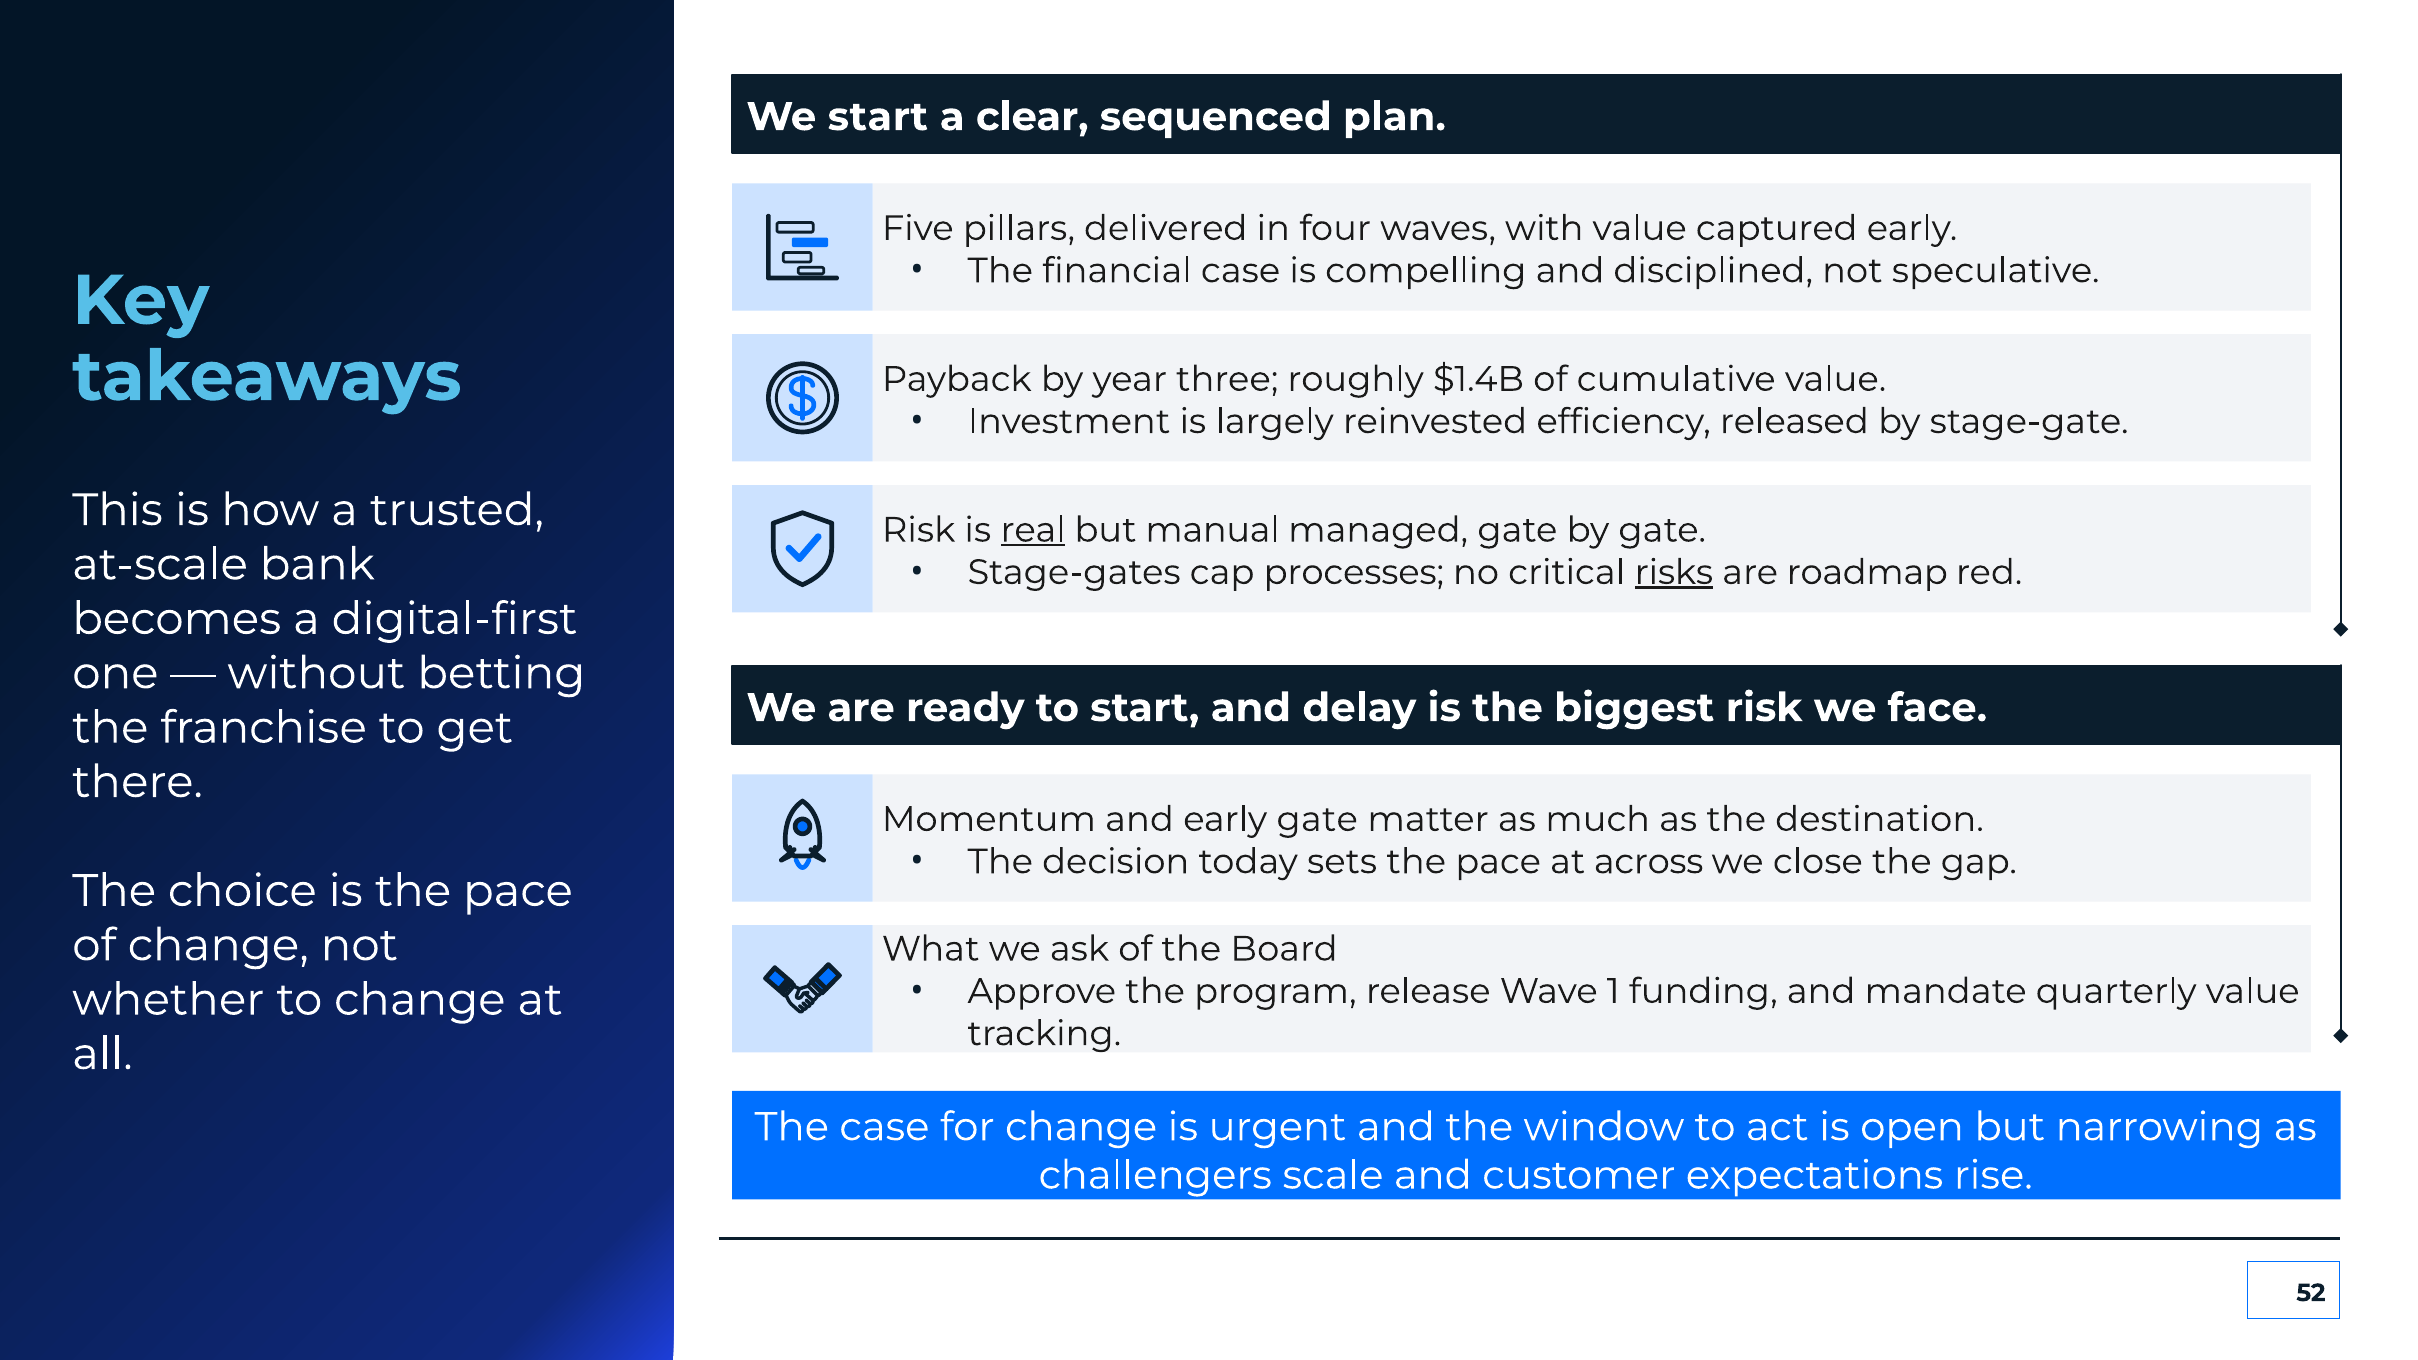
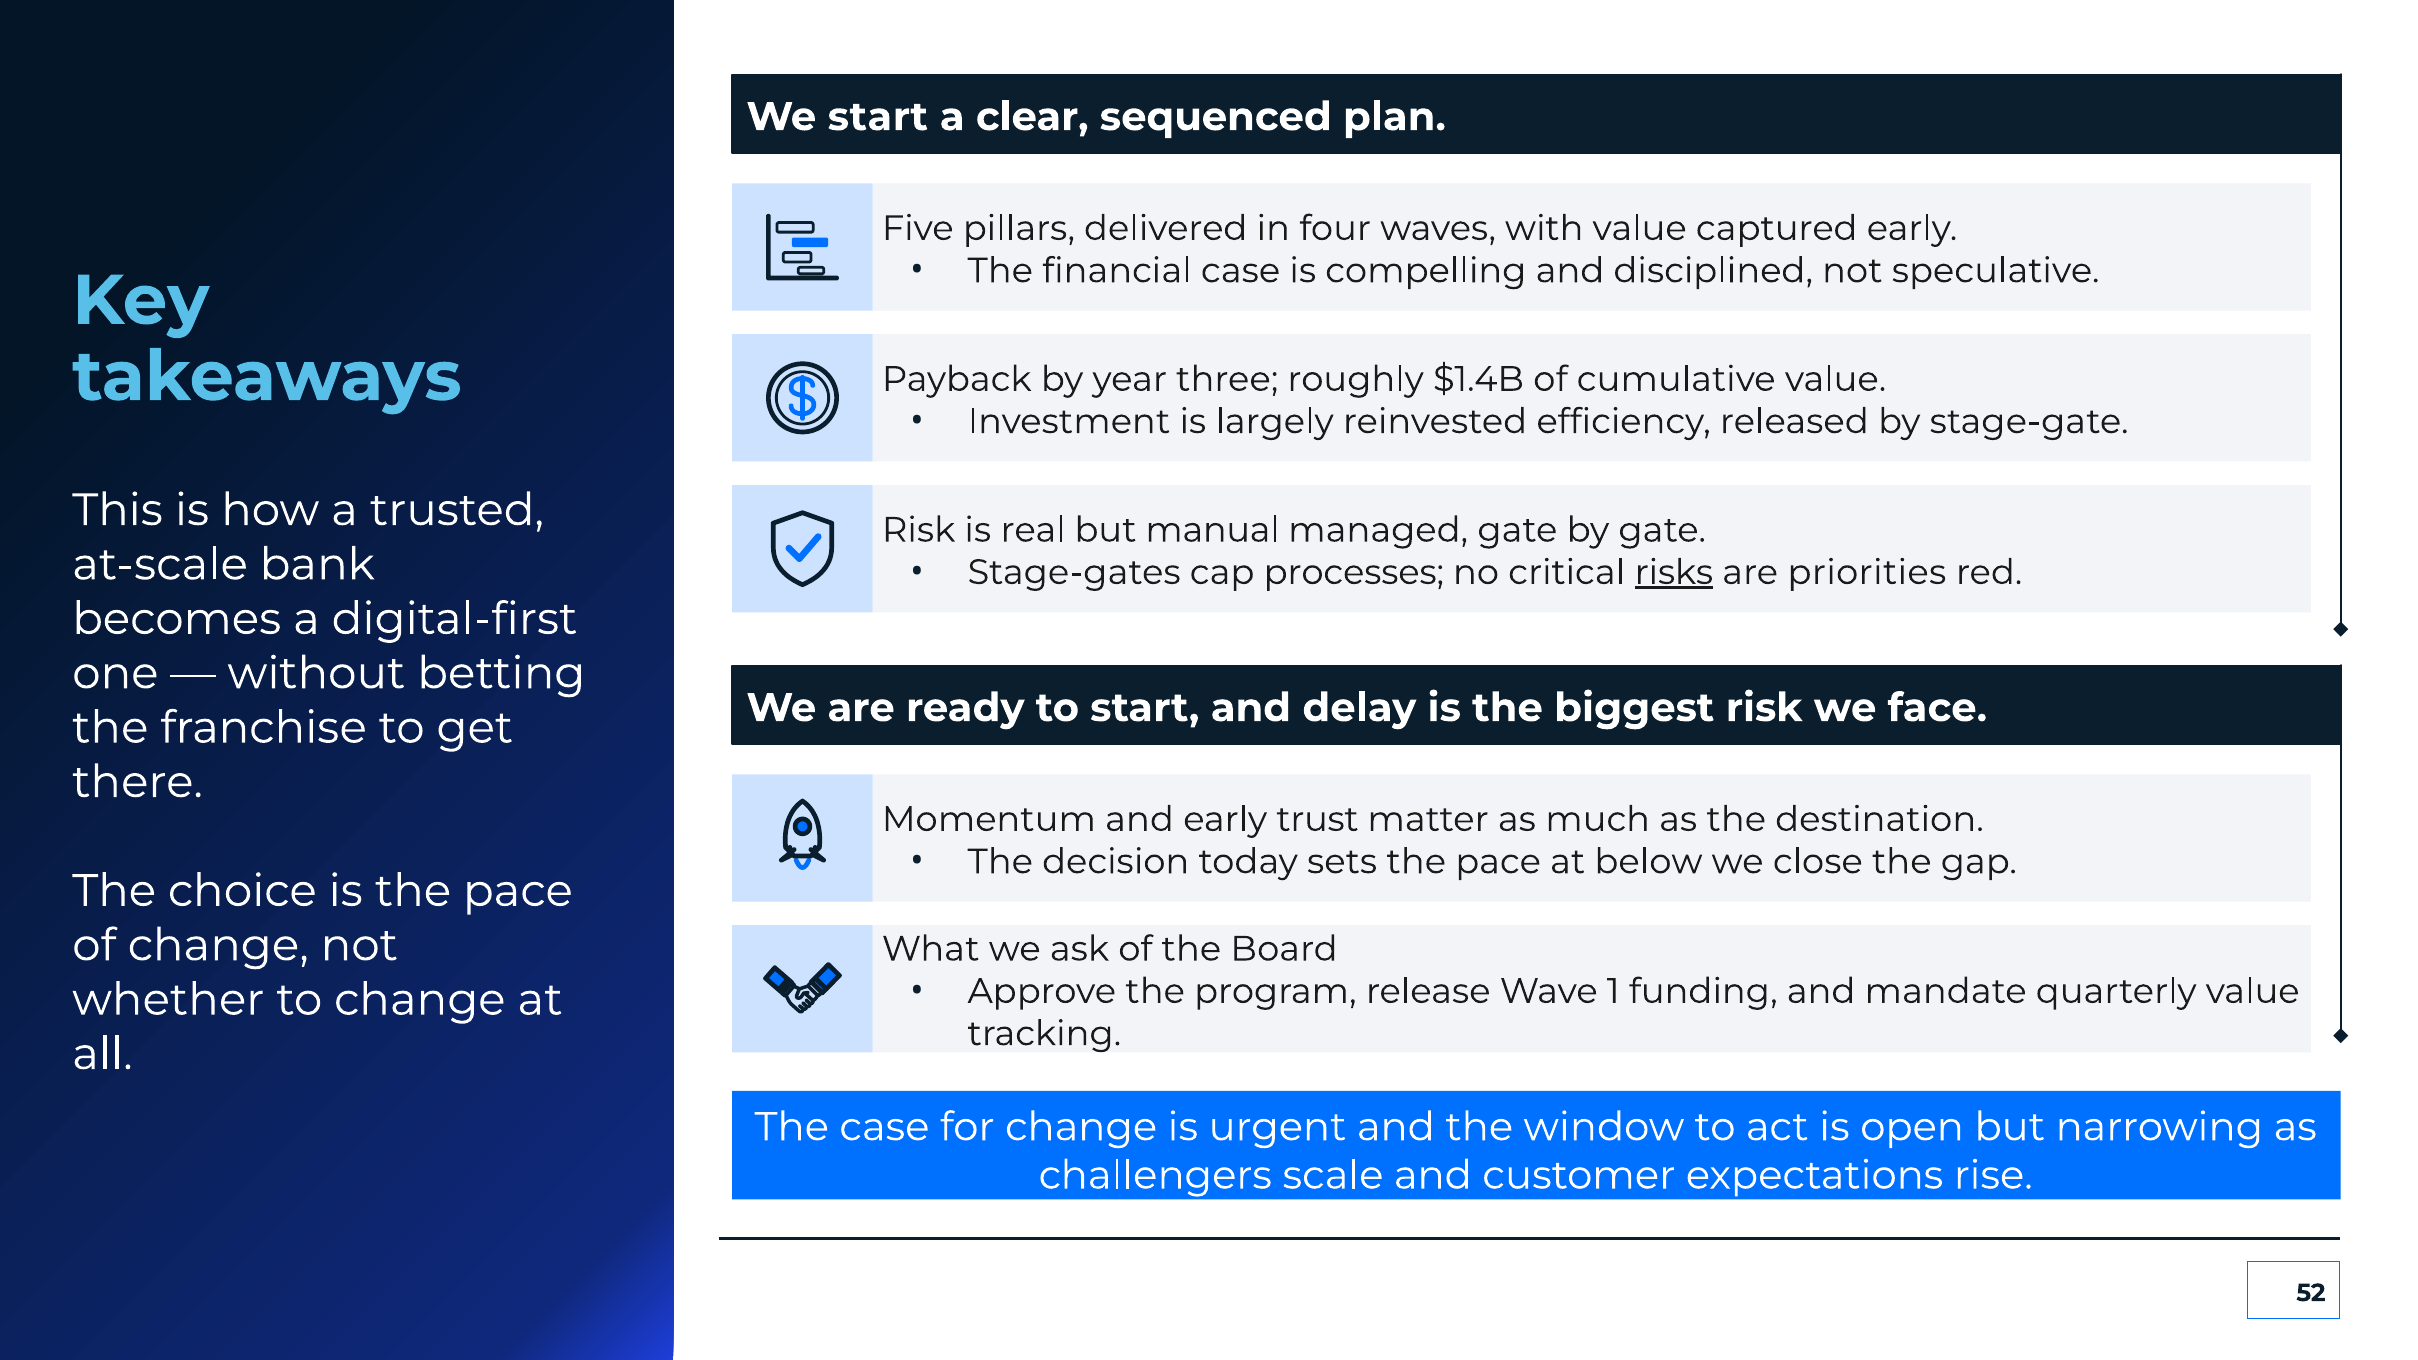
real underline: present -> none (1033, 530)
roadmap: roadmap -> priorities (1867, 572)
early gate: gate -> trust (1318, 819)
across: across -> below (1648, 862)
